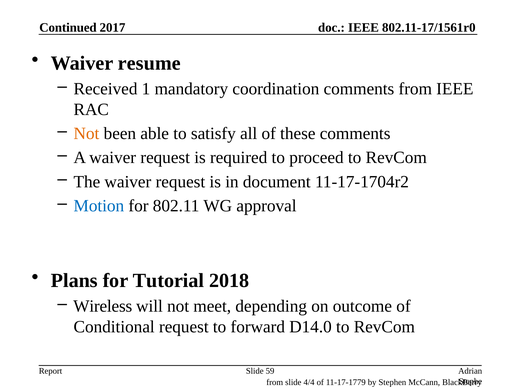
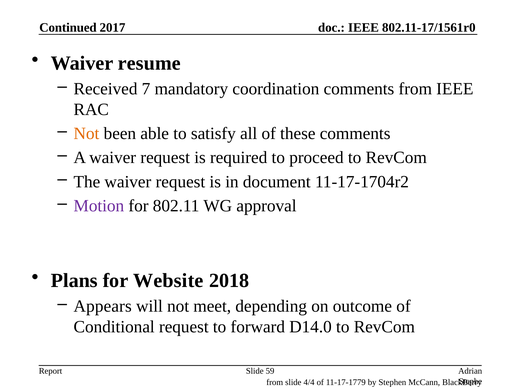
1: 1 -> 7 (146, 89)
Motion colour: blue -> purple (99, 206)
Tutorial: Tutorial -> Website (168, 281)
Wireless: Wireless -> Appears (103, 306)
